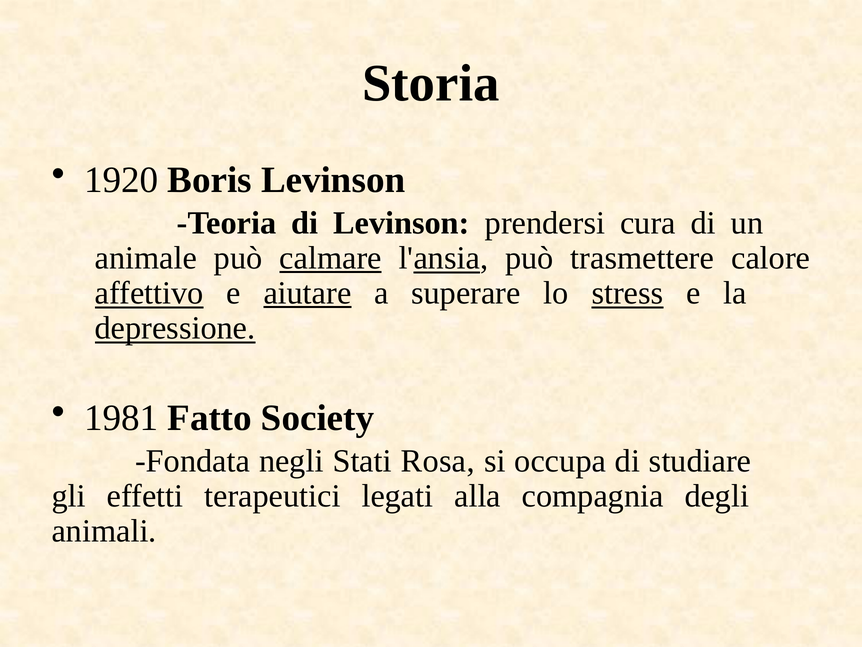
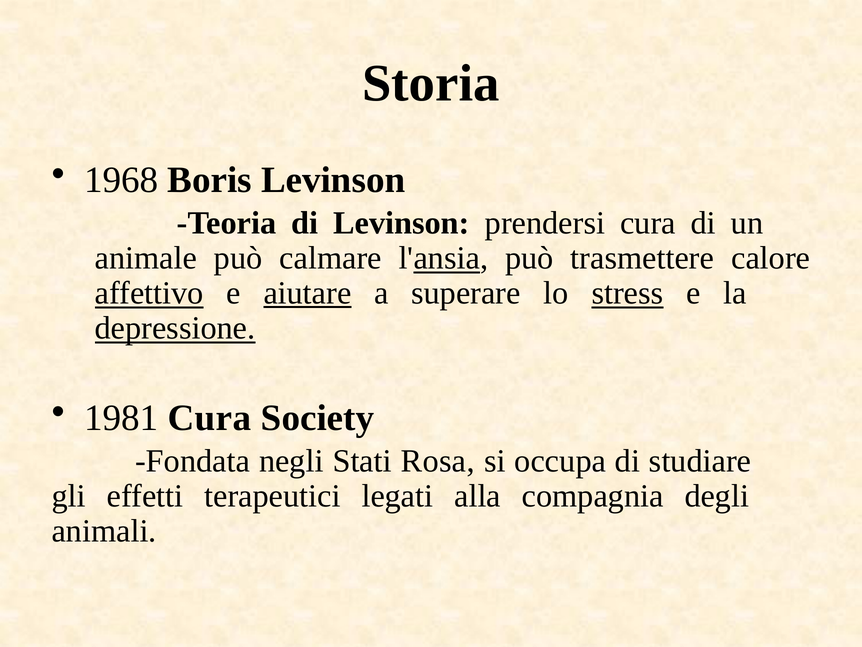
1920: 1920 -> 1968 (121, 180)
calmare underline: present -> none (331, 258)
1981 Fatto: Fatto -> Cura (209, 418)
